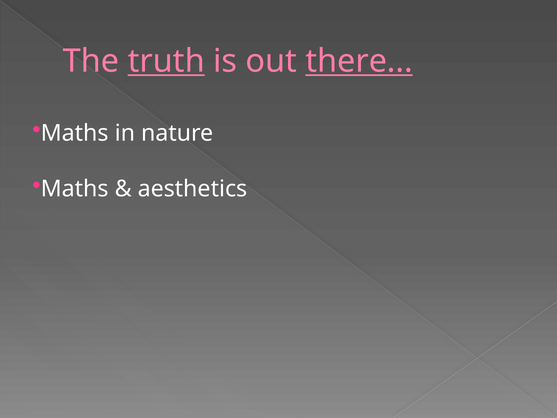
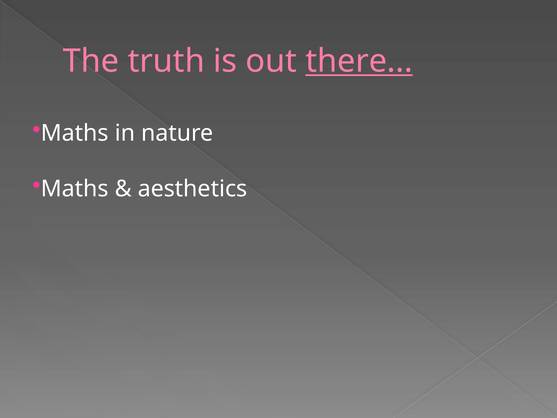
truth underline: present -> none (166, 61)
